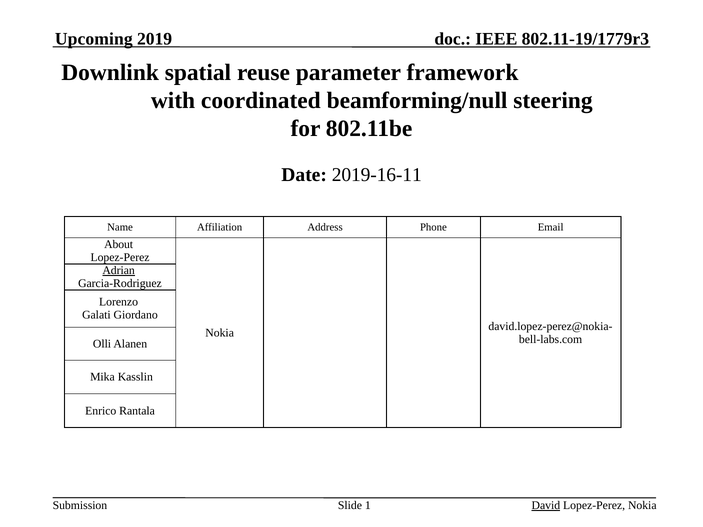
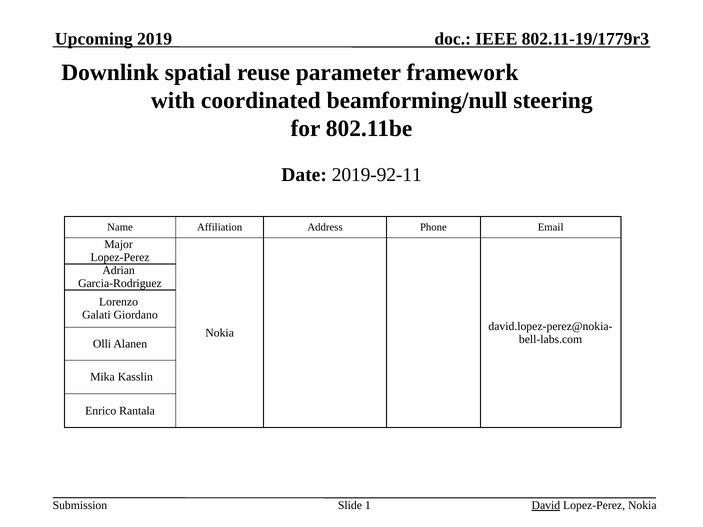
2019-16-11: 2019-16-11 -> 2019-92-11 (377, 175)
About: About -> Major (119, 245)
Adrian underline: present -> none (119, 271)
